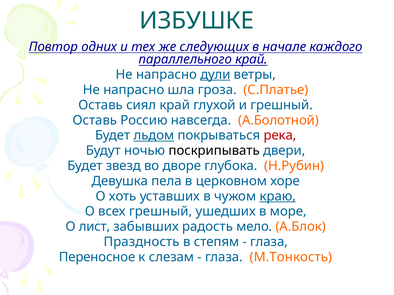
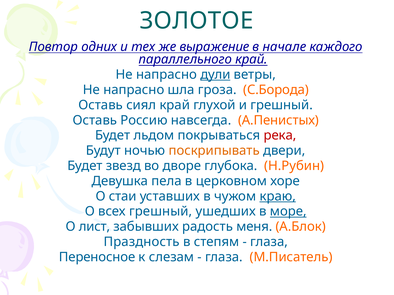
ИЗБУШКЕ: ИЗБУШКЕ -> ЗОЛОТОЕ (197, 21)
следующих: следующих -> выражение (214, 47)
С.Платье: С.Платье -> С.Борода (276, 90)
А.Болотной: А.Болотной -> А.Пенистых (279, 120)
льдом underline: present -> none (154, 136)
поскрипывать colour: black -> orange (214, 151)
хоть: хоть -> стаи (123, 197)
море underline: none -> present (288, 212)
мело: мело -> меня (254, 227)
М.Тонкость: М.Тонкость -> М.Писатель (291, 257)
